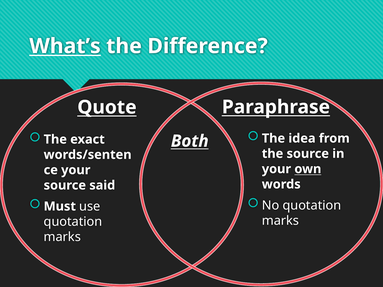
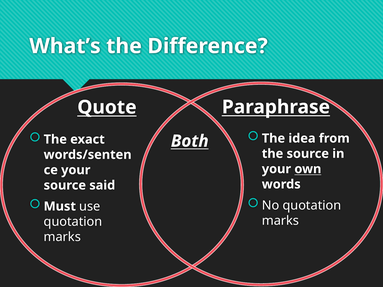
What’s underline: present -> none (65, 46)
